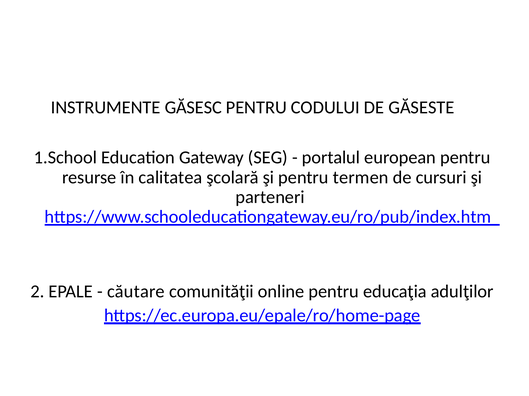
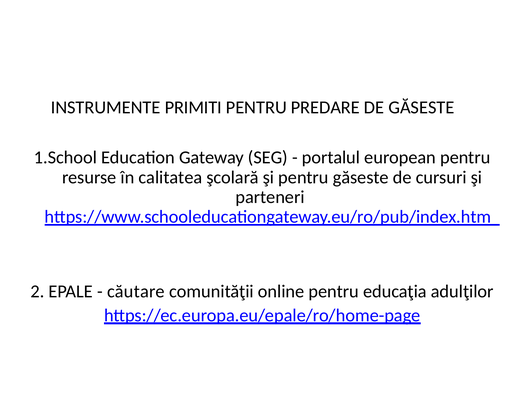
GĂSESC: GĂSESC -> PRIMITI (193, 108)
CODULUI: CODULUI -> PREDARE (325, 108)
pentru termen: termen -> găseste (361, 178)
